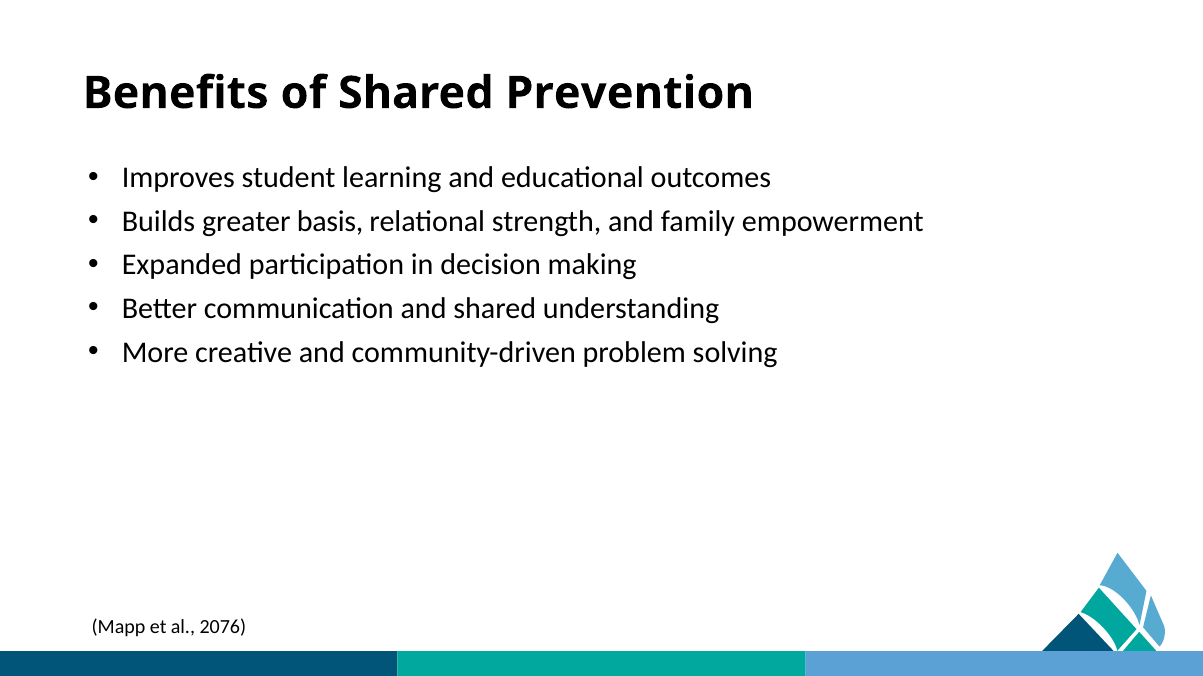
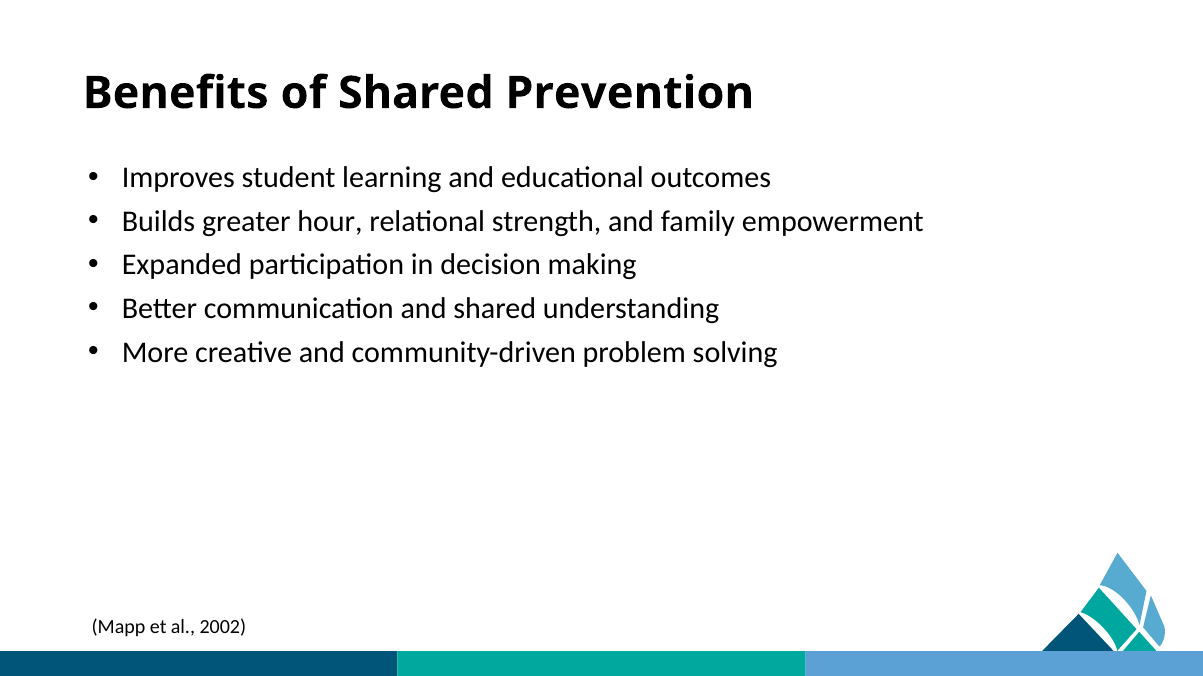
basis: basis -> hour (330, 222)
2076: 2076 -> 2002 (223, 627)
